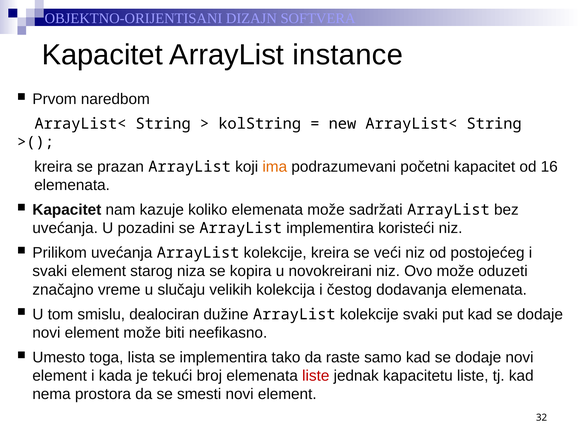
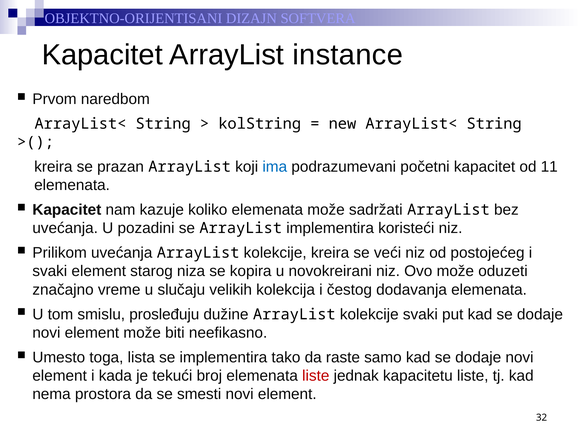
ima colour: orange -> blue (275, 167)
16: 16 -> 11 (549, 167)
dealociran: dealociran -> prosleđuju (164, 314)
